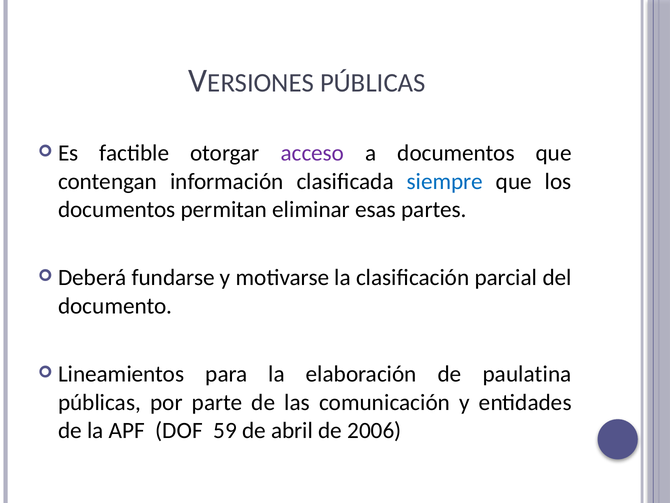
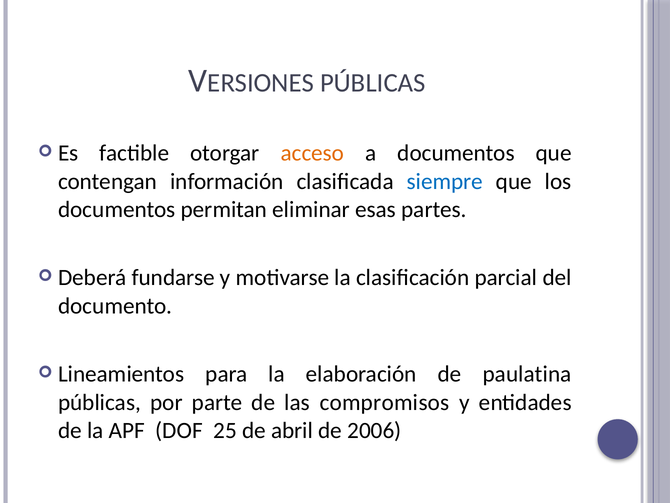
acceso colour: purple -> orange (312, 153)
comunicación: comunicación -> compromisos (384, 402)
59: 59 -> 25 (225, 430)
